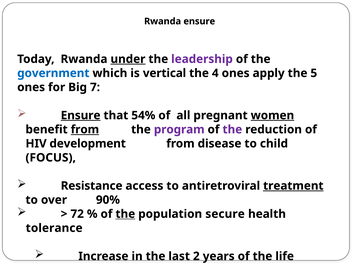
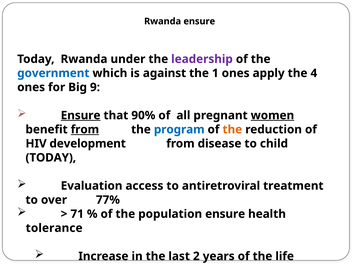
under underline: present -> none (128, 59)
vertical: vertical -> against (165, 73)
the 4: 4 -> 1 (215, 73)
the 5: 5 -> 4 (314, 73)
7: 7 -> 9 (95, 87)
54%: 54% -> 90% (143, 115)
program colour: purple -> blue (179, 129)
the colour: purple -> orange (232, 129)
FOCUS: FOCUS -> TODAY (51, 158)
Resistance: Resistance -> Evaluation (92, 186)
treatment underline: present -> none (293, 186)
90%: 90% -> 77% (108, 200)
72: 72 -> 71 (77, 214)
the underline: present -> none (125, 214)
population secure: secure -> ensure (225, 214)
